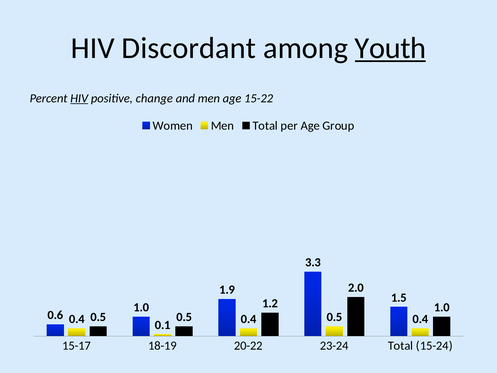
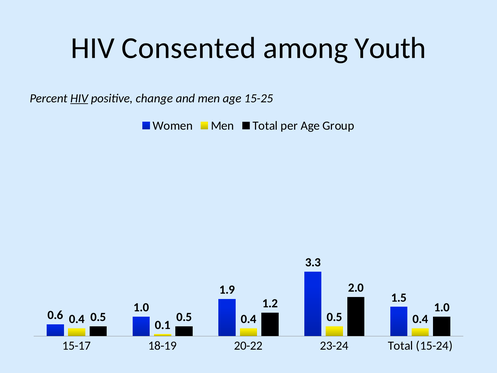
Discordant: Discordant -> Consented (189, 48)
Youth underline: present -> none (390, 48)
15-22: 15-22 -> 15-25 (259, 98)
